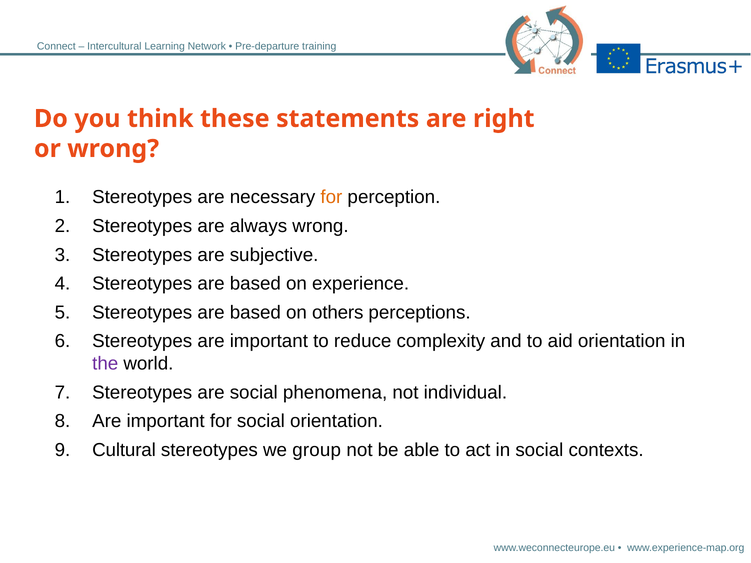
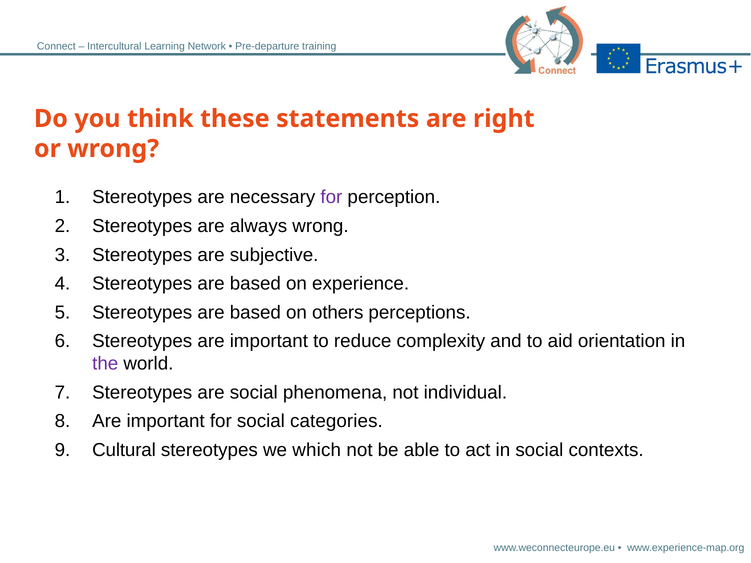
for colour: orange -> purple (331, 197)
social orientation: orientation -> categories (336, 421)
group: group -> which (317, 450)
